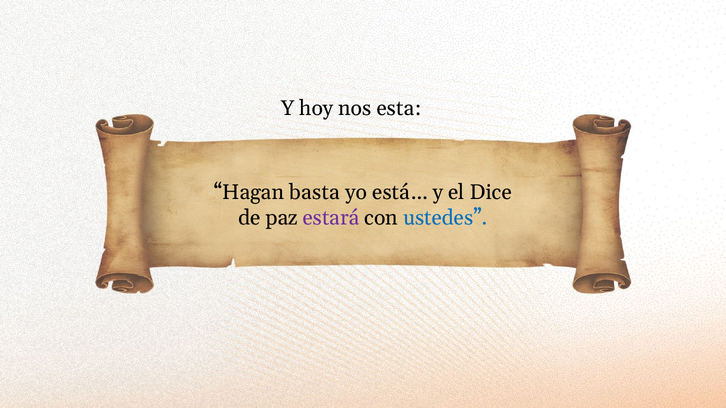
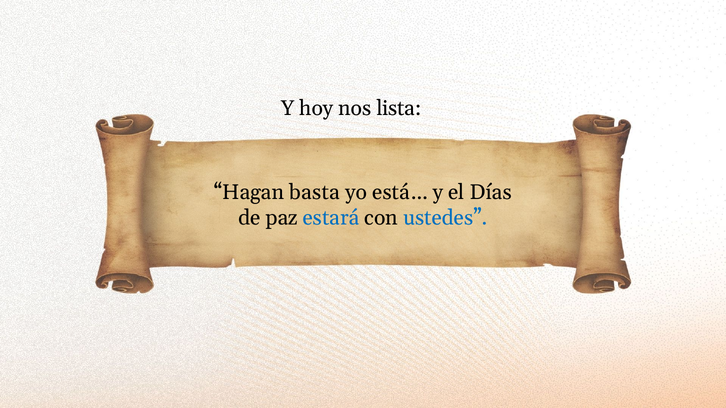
esta: esta -> lista (399, 109)
Dice: Dice -> Días (491, 193)
estará colour: purple -> blue (331, 218)
